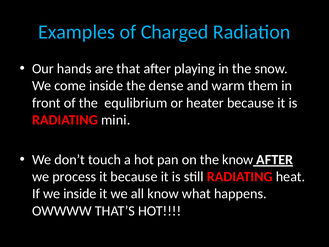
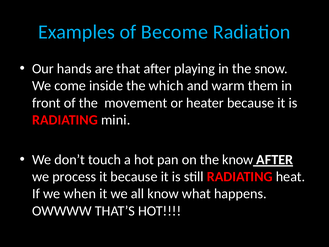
Charged: Charged -> Become (174, 32)
dense: dense -> which (166, 86)
equlibrium: equlibrium -> movement (136, 103)
we inside: inside -> when (80, 194)
